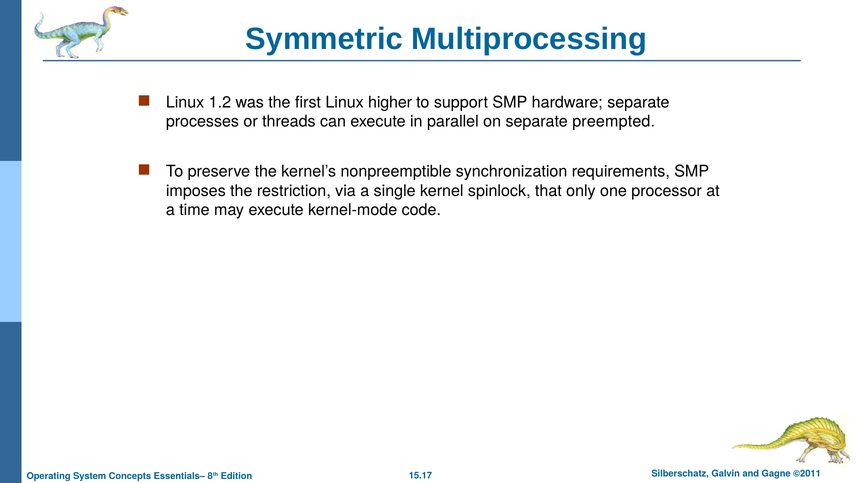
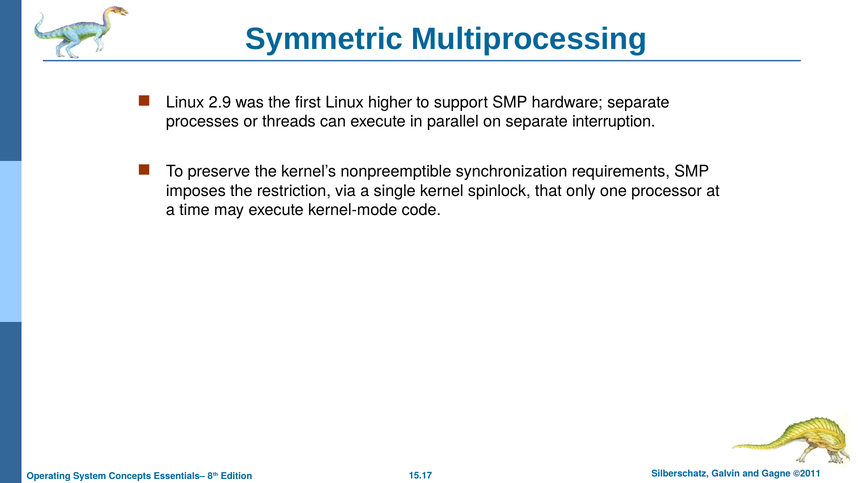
1.2: 1.2 -> 2.9 (220, 102)
preempted: preempted -> interruption (614, 121)
